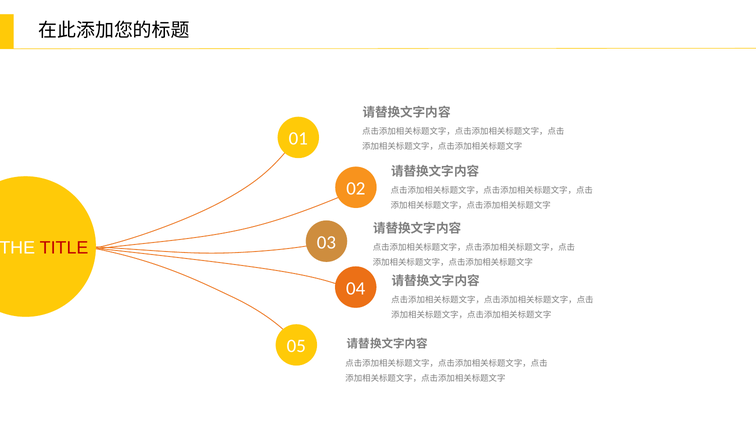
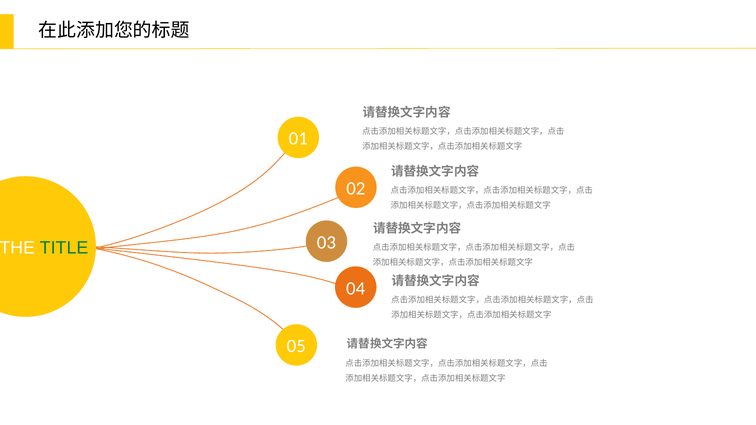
TITLE colour: red -> green (64, 248)
